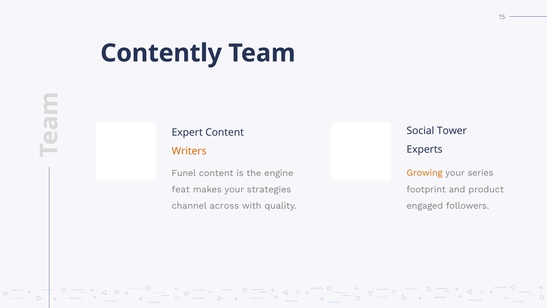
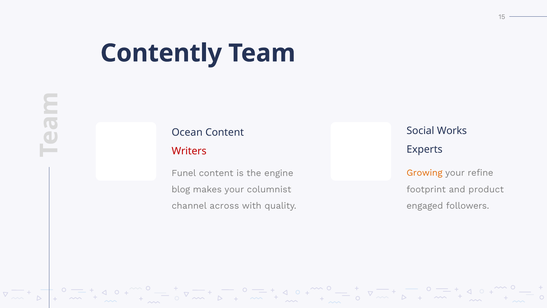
Tower: Tower -> Works (452, 131)
Expert: Expert -> Ocean (187, 132)
Writers colour: orange -> red (189, 151)
series: series -> refine (480, 173)
feat: feat -> blog (181, 189)
strategies: strategies -> columnist (269, 189)
